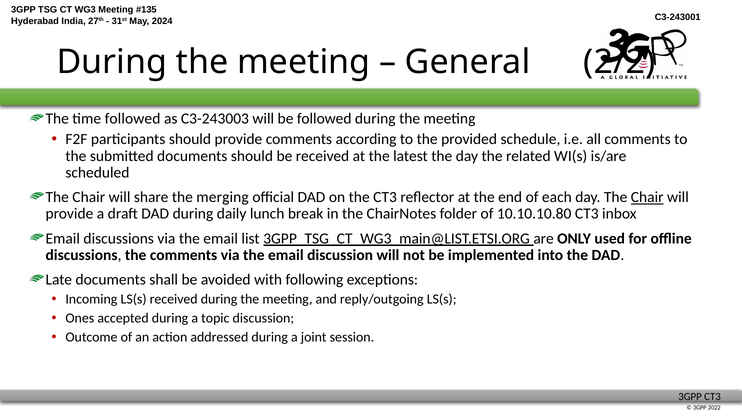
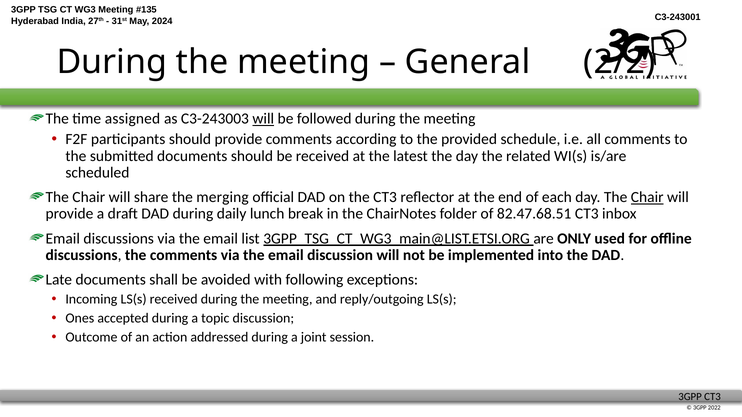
time followed: followed -> assigned (133, 119)
will underline: none -> present (263, 119)
10.10.10.80: 10.10.10.80 -> 82.47.68.51 (534, 214)
